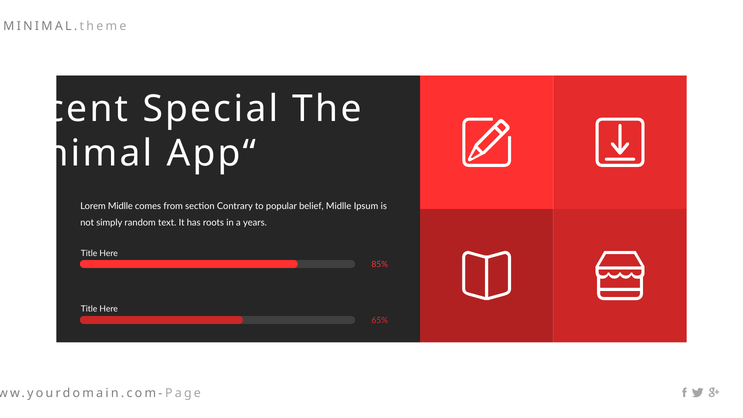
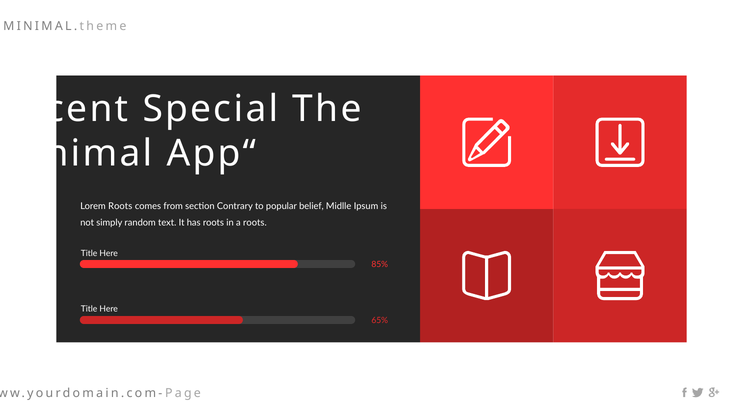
Lorem Midlle: Midlle -> Roots (120, 206)
a years: years -> roots (255, 223)
